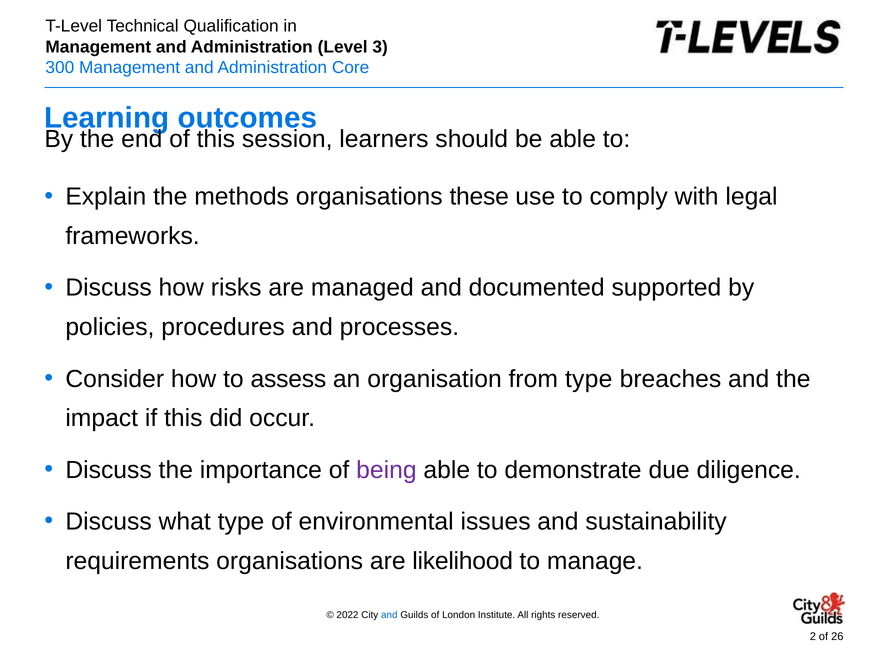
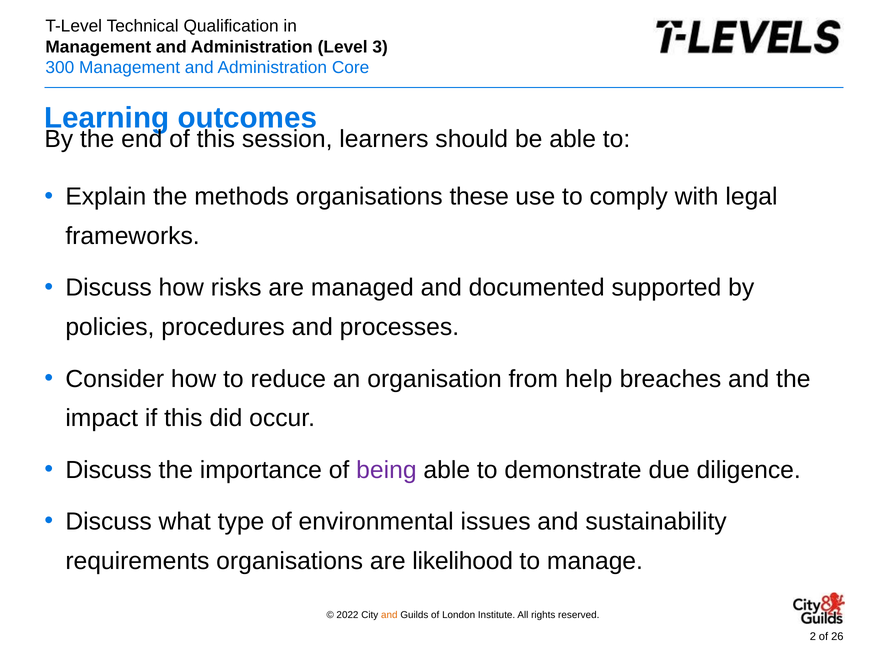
assess: assess -> reduce (288, 379)
from type: type -> help (589, 379)
and colour: blue -> orange (389, 615)
